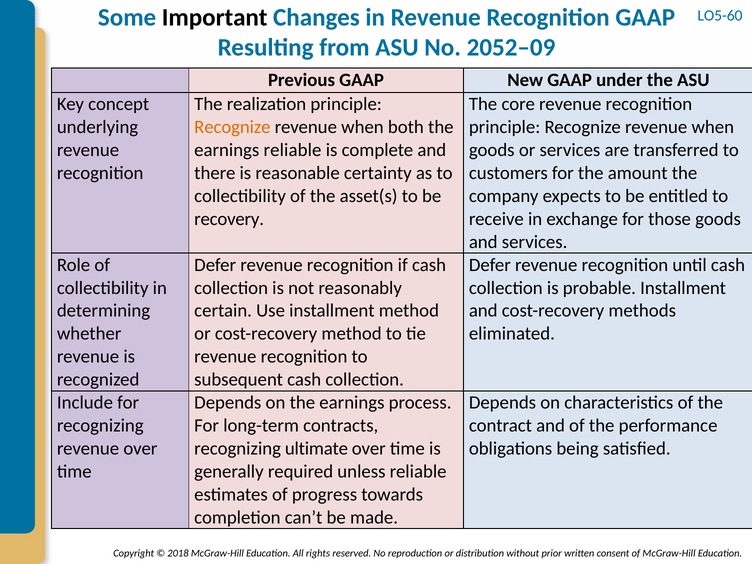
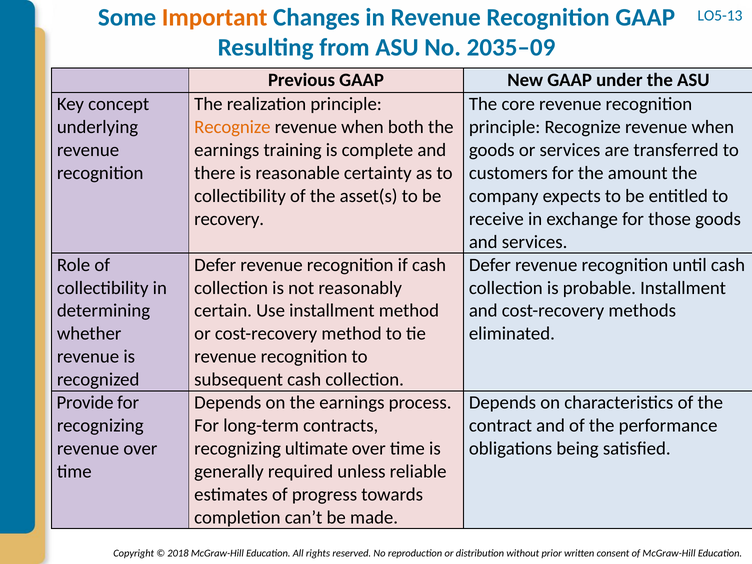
Important colour: black -> orange (215, 18)
LO5-60: LO5-60 -> LO5-13 (720, 16)
2052–09: 2052–09 -> 2035–09 (511, 48)
earnings reliable: reliable -> training (293, 150)
Include: Include -> Provide (85, 403)
